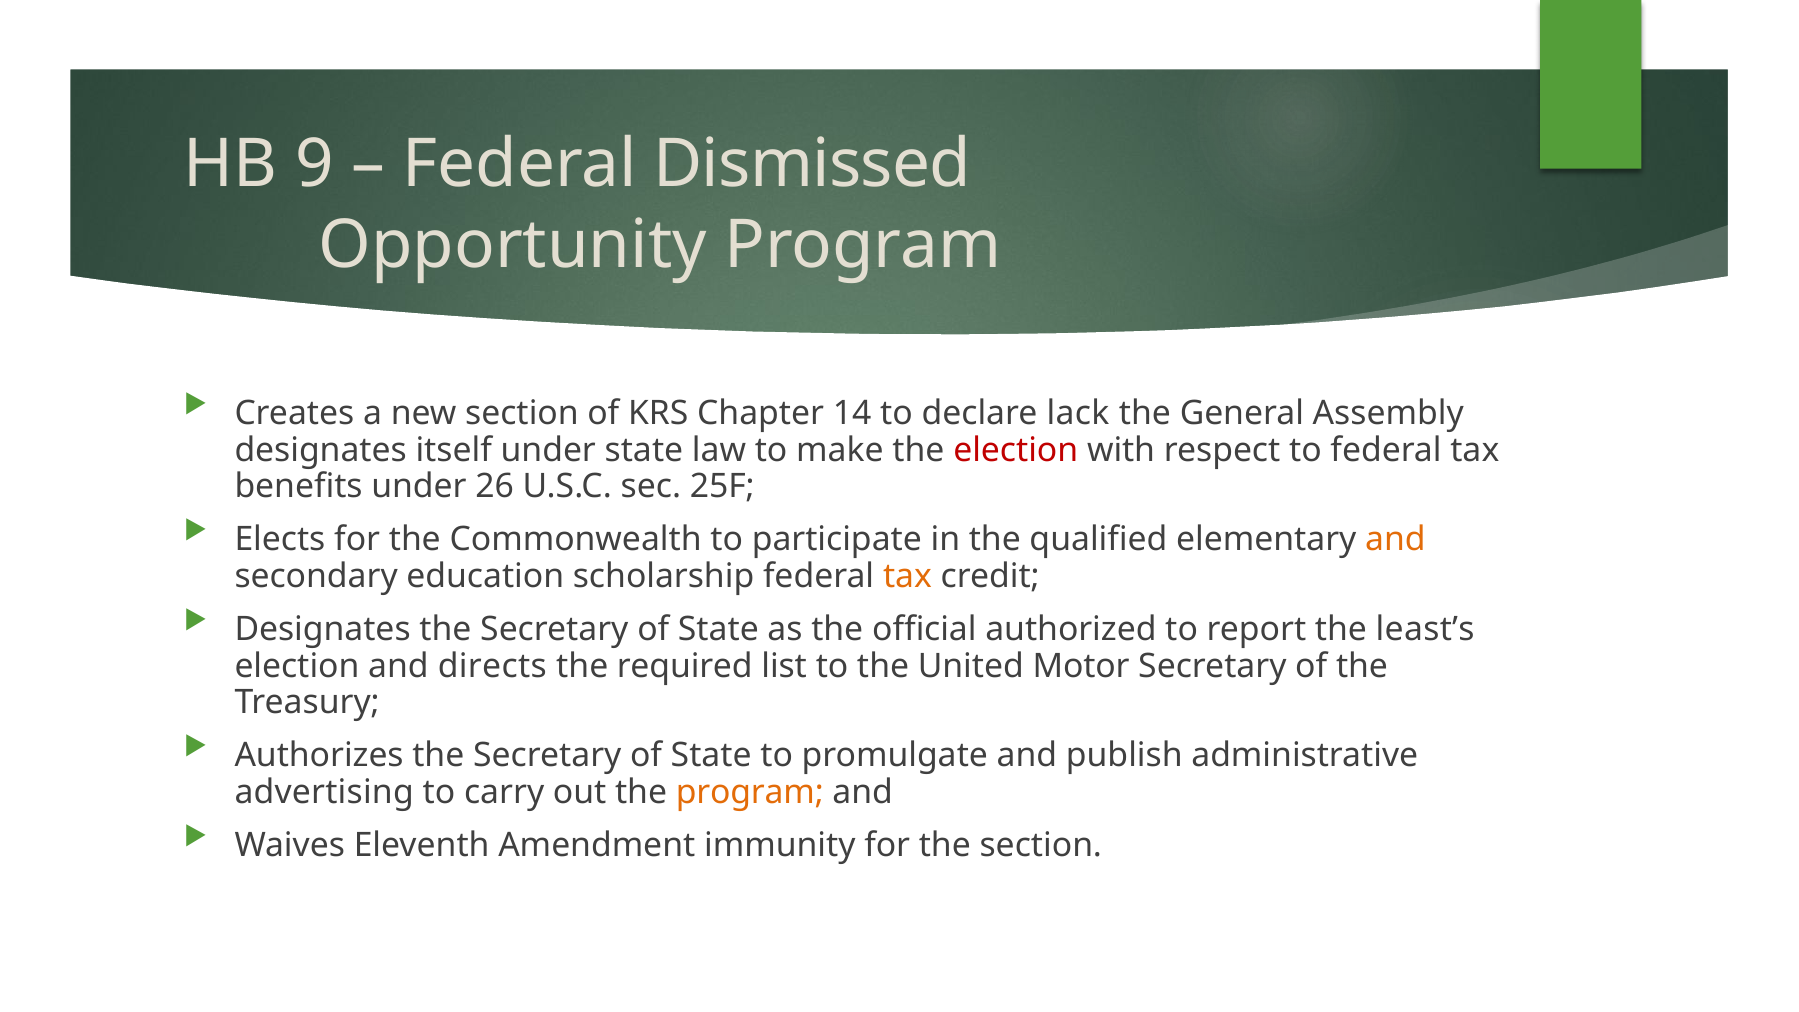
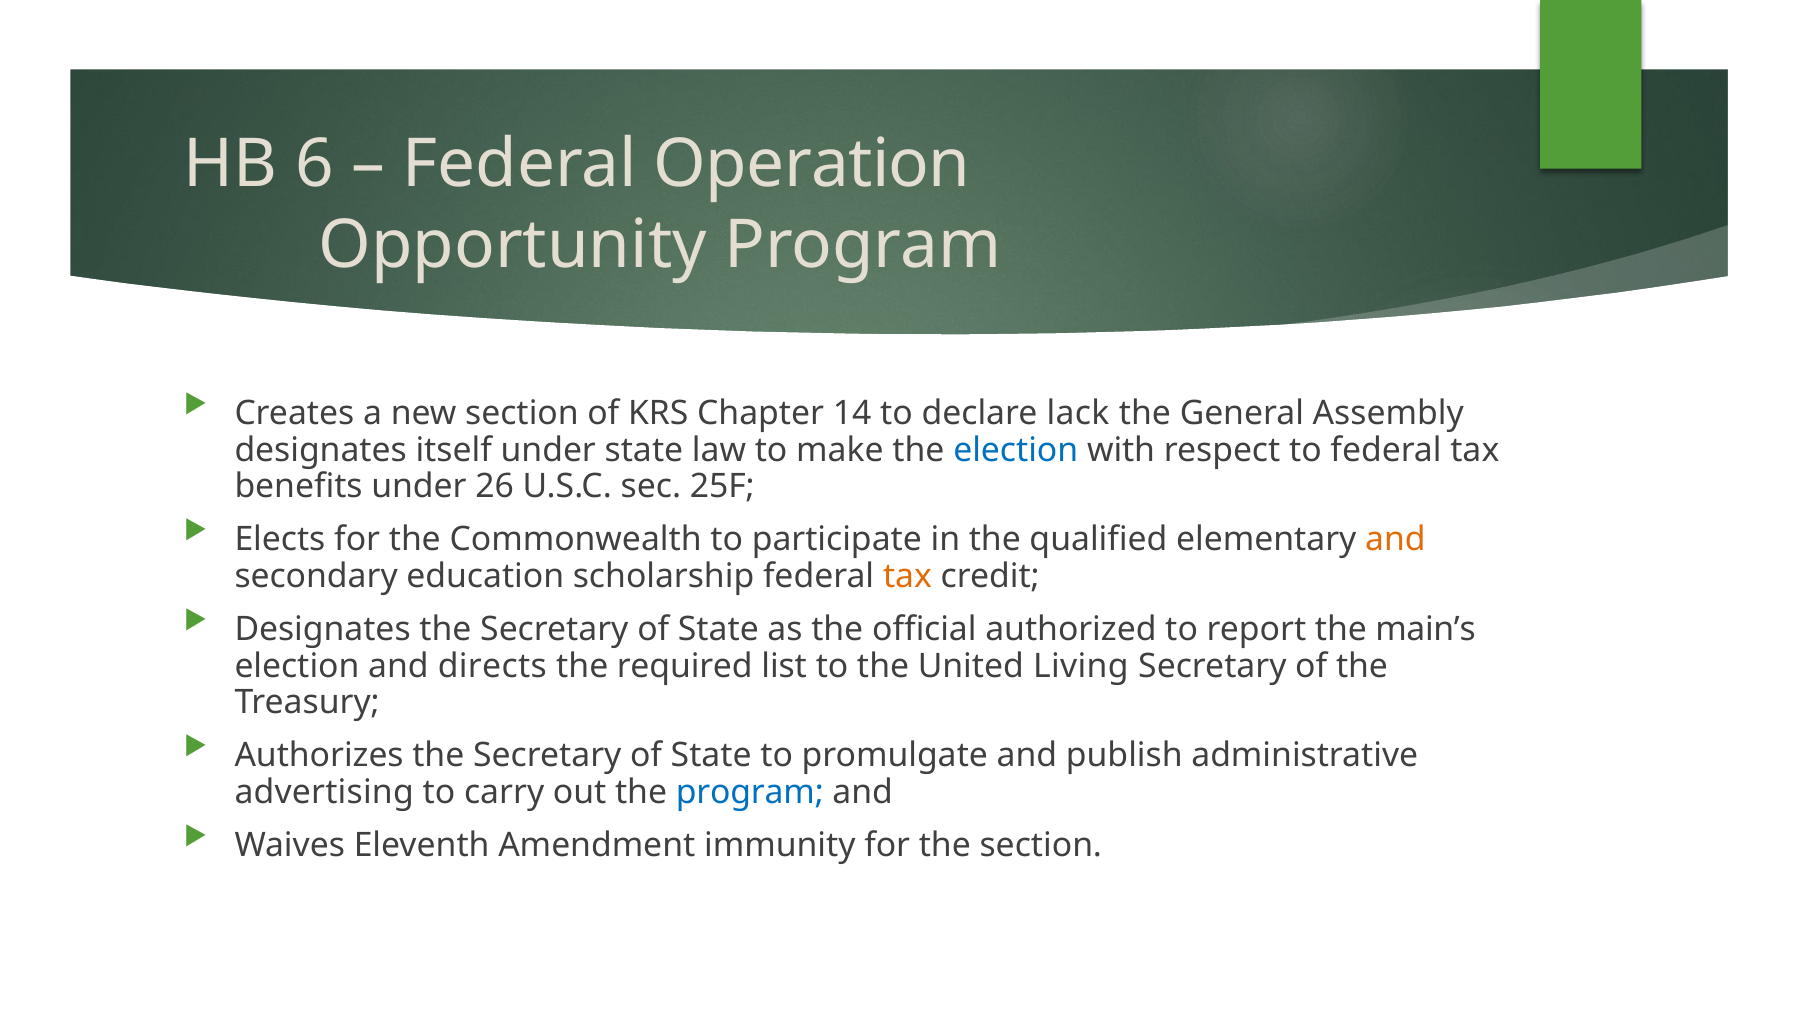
9: 9 -> 6 (315, 165)
Dismissed: Dismissed -> Operation (812, 165)
election colour: red -> blue (1016, 450)
least’s: least’s -> main’s (1425, 629)
Motor: Motor -> Living (1081, 666)
program colour: orange -> blue (750, 792)
